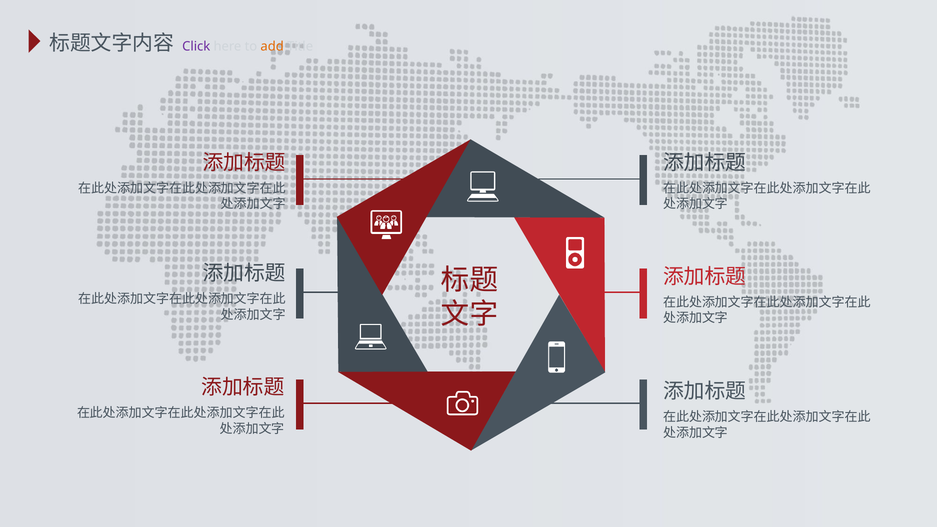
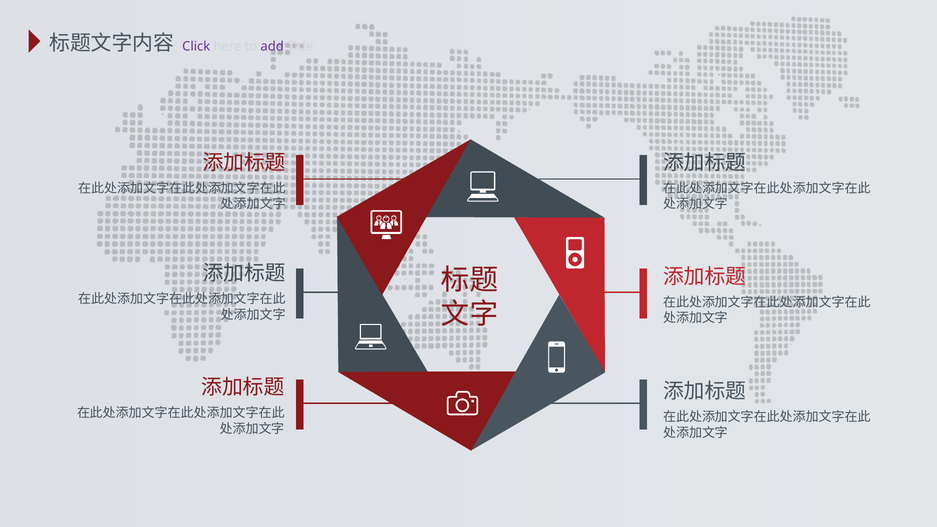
add colour: orange -> purple (272, 47)
